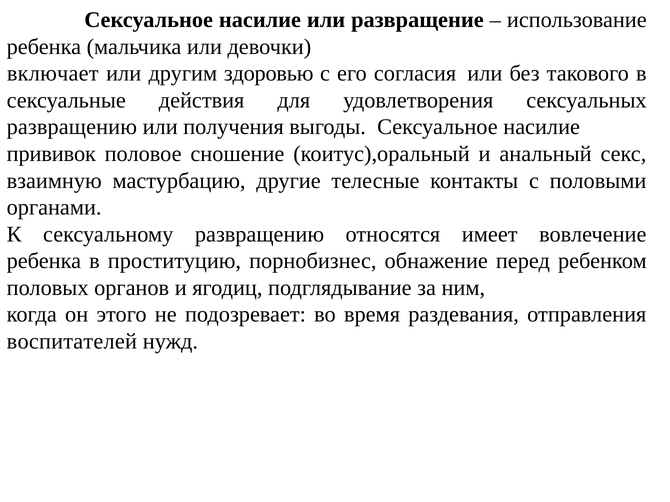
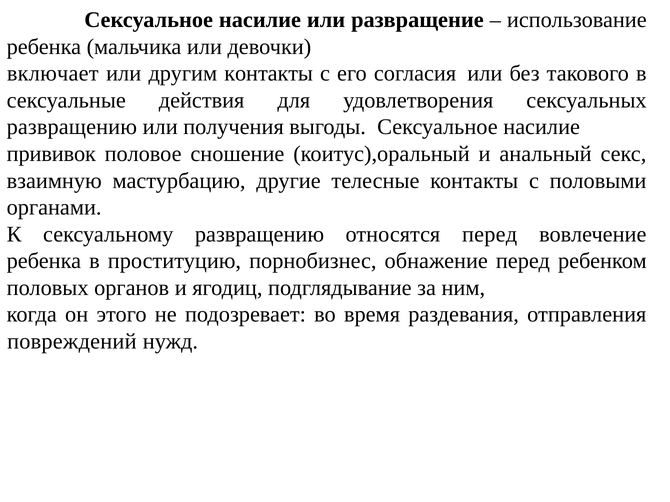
другим здоровью: здоровью -> контакты (269, 74)
относятся имеет: имеет -> перед (490, 234)
воспитателей: воспитателей -> повреждений (72, 342)
